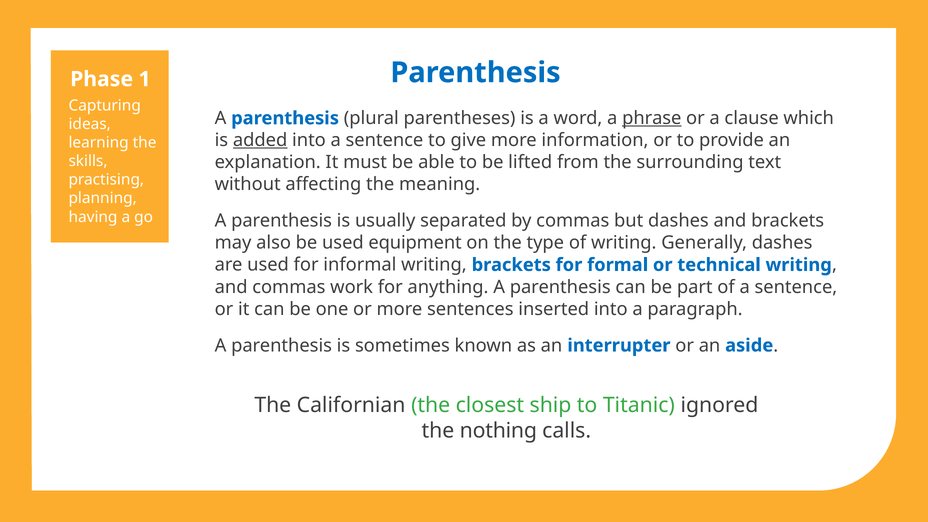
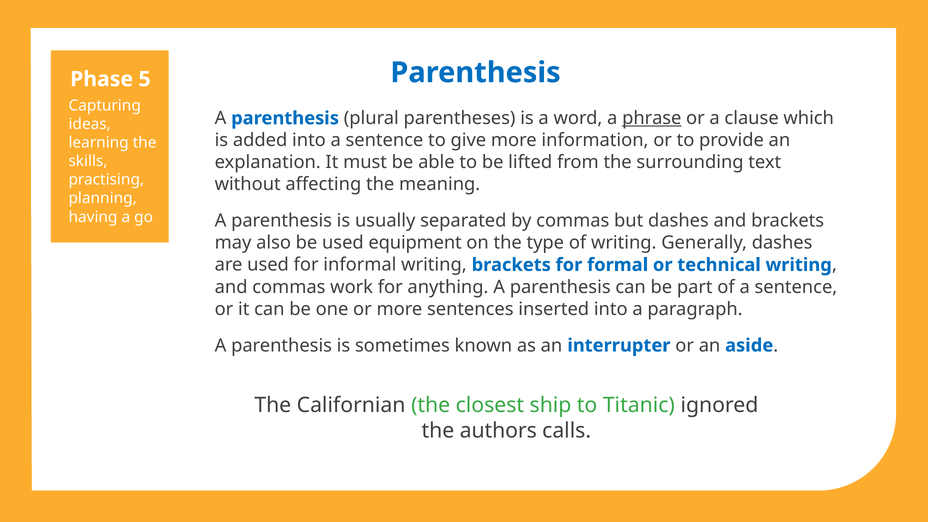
1: 1 -> 5 (145, 79)
added underline: present -> none (260, 140)
nothing: nothing -> authors (498, 431)
